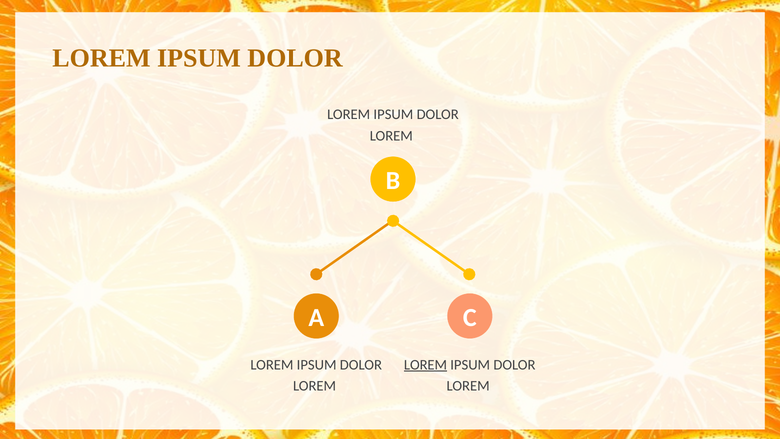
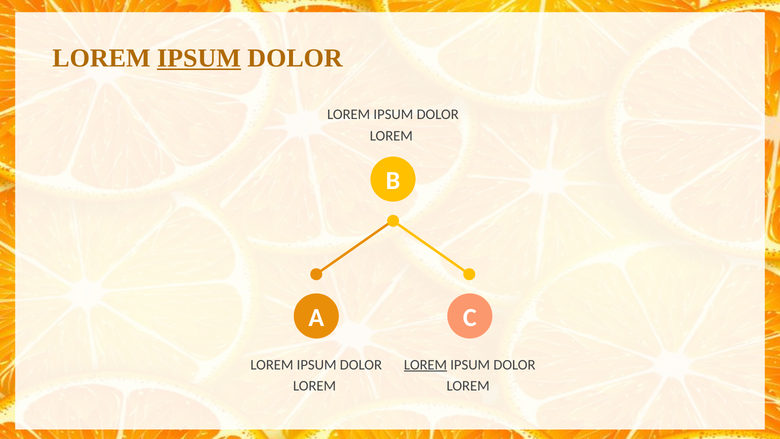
IPSUM underline: none -> present (199, 58)
